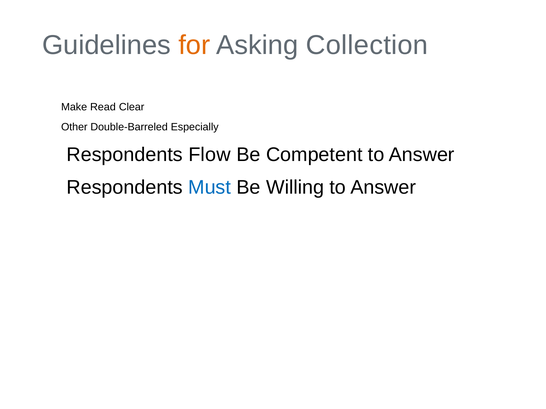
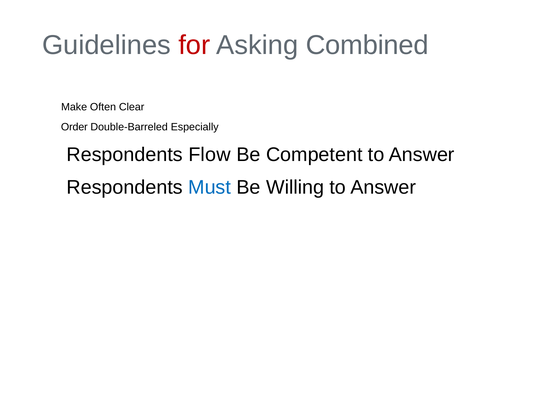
for colour: orange -> red (194, 45)
Collection: Collection -> Combined (367, 45)
Read: Read -> Often (103, 107)
Other: Other -> Order (74, 127)
